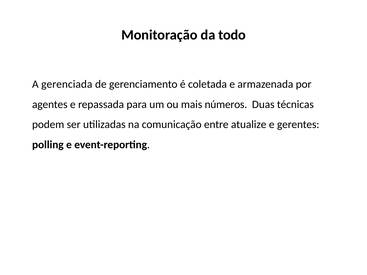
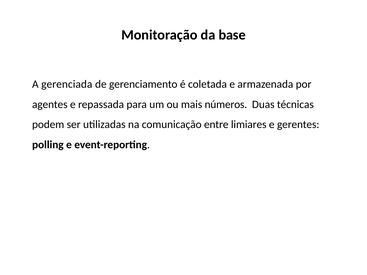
todo: todo -> base (232, 35)
atualize: atualize -> limiares (249, 125)
